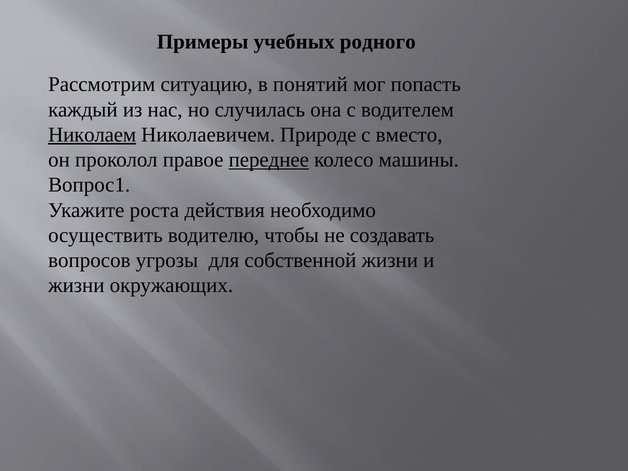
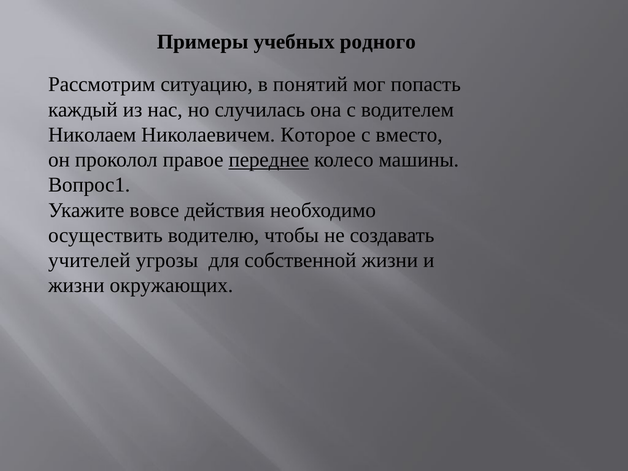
Николаем underline: present -> none (92, 135)
Природе: Природе -> Которое (318, 135)
роста: роста -> вовсе (154, 210)
вопросов: вопросов -> учителей (89, 260)
